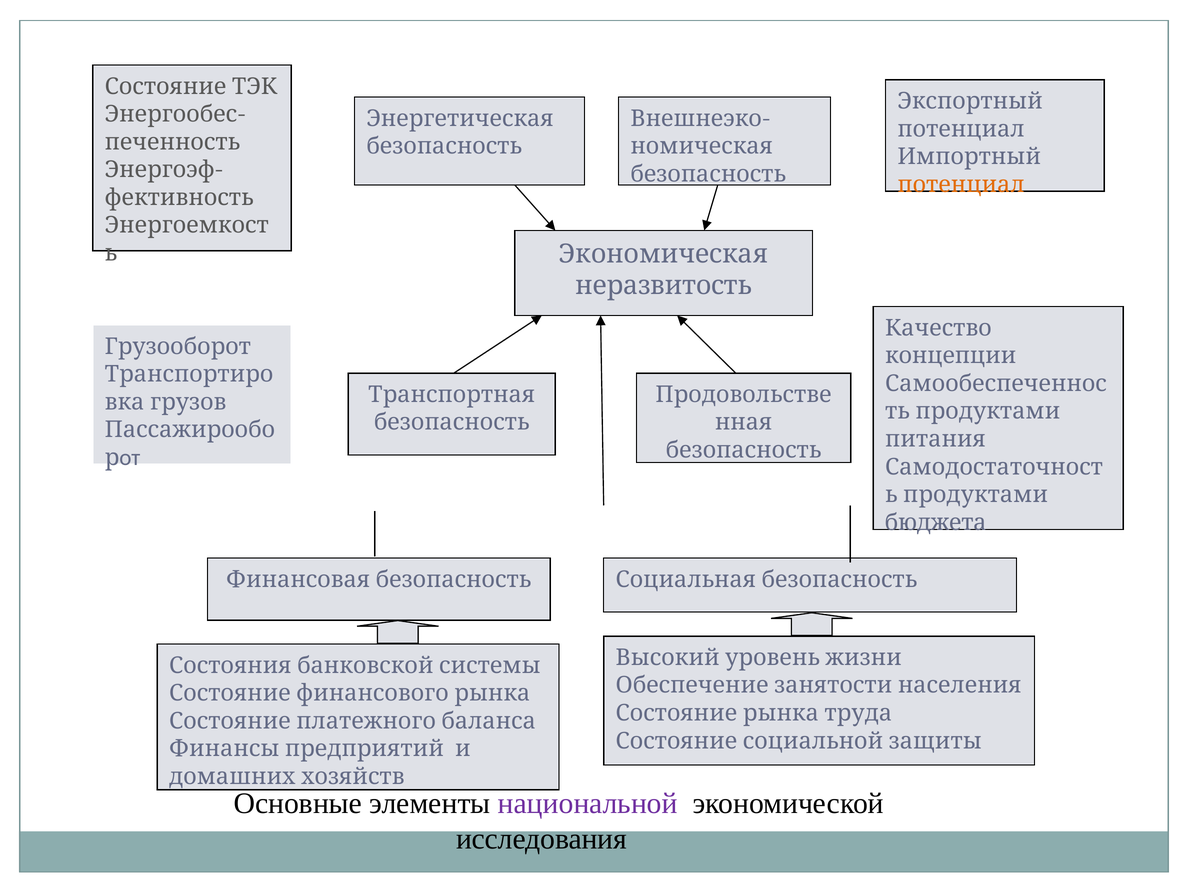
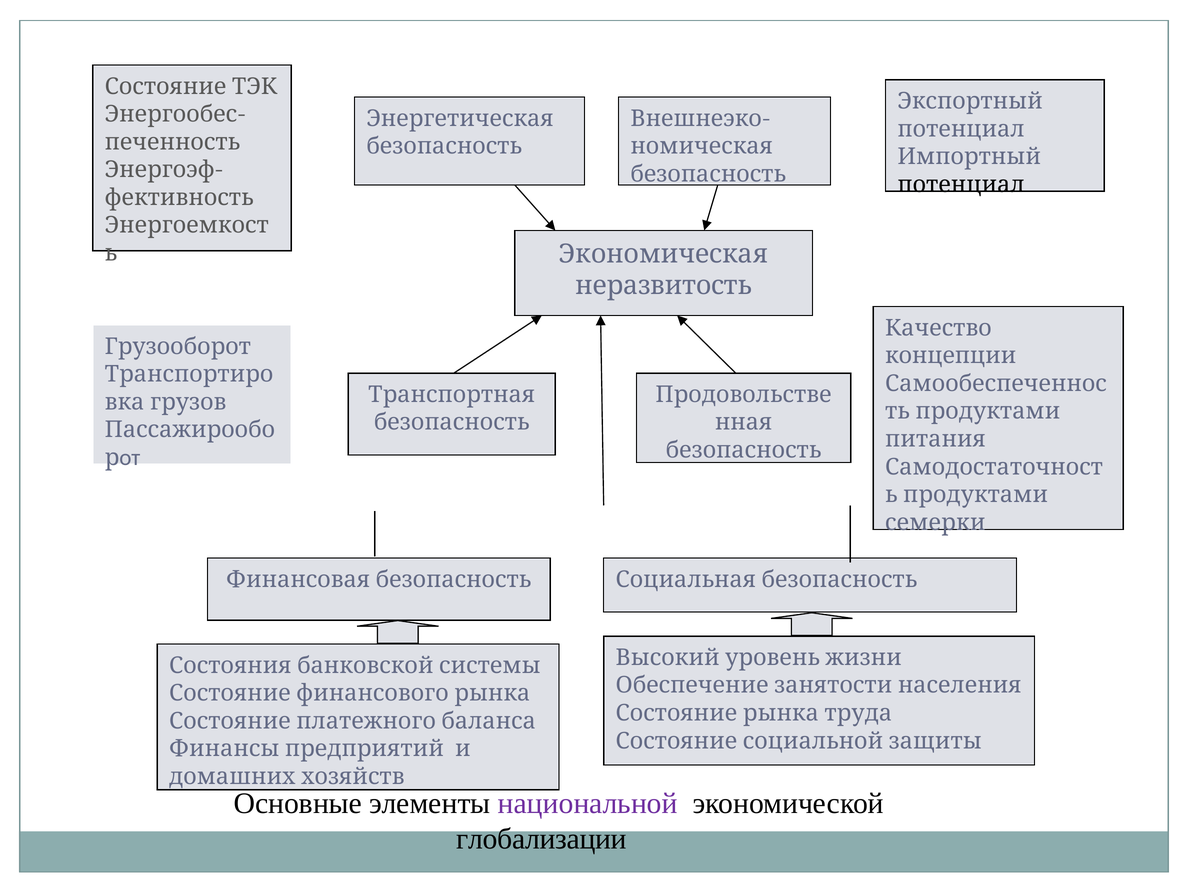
потенциал colour: orange -> black (961, 184)
бюджета: бюджета -> семерки (935, 522)
исследования: исследования -> глобализации (542, 839)
